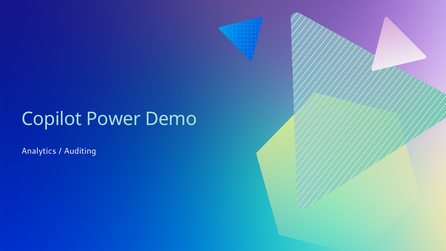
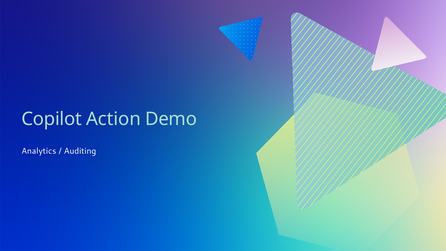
Power: Power -> Action (113, 119)
